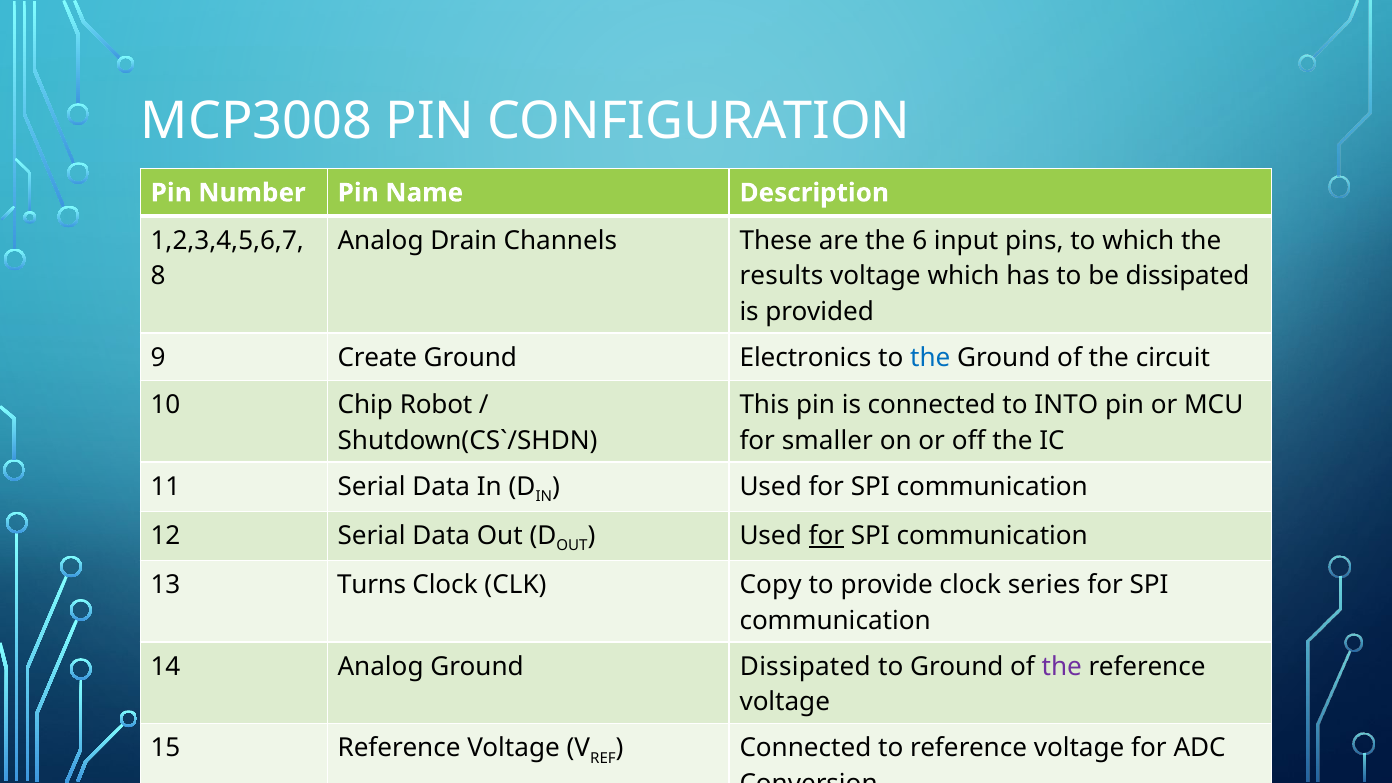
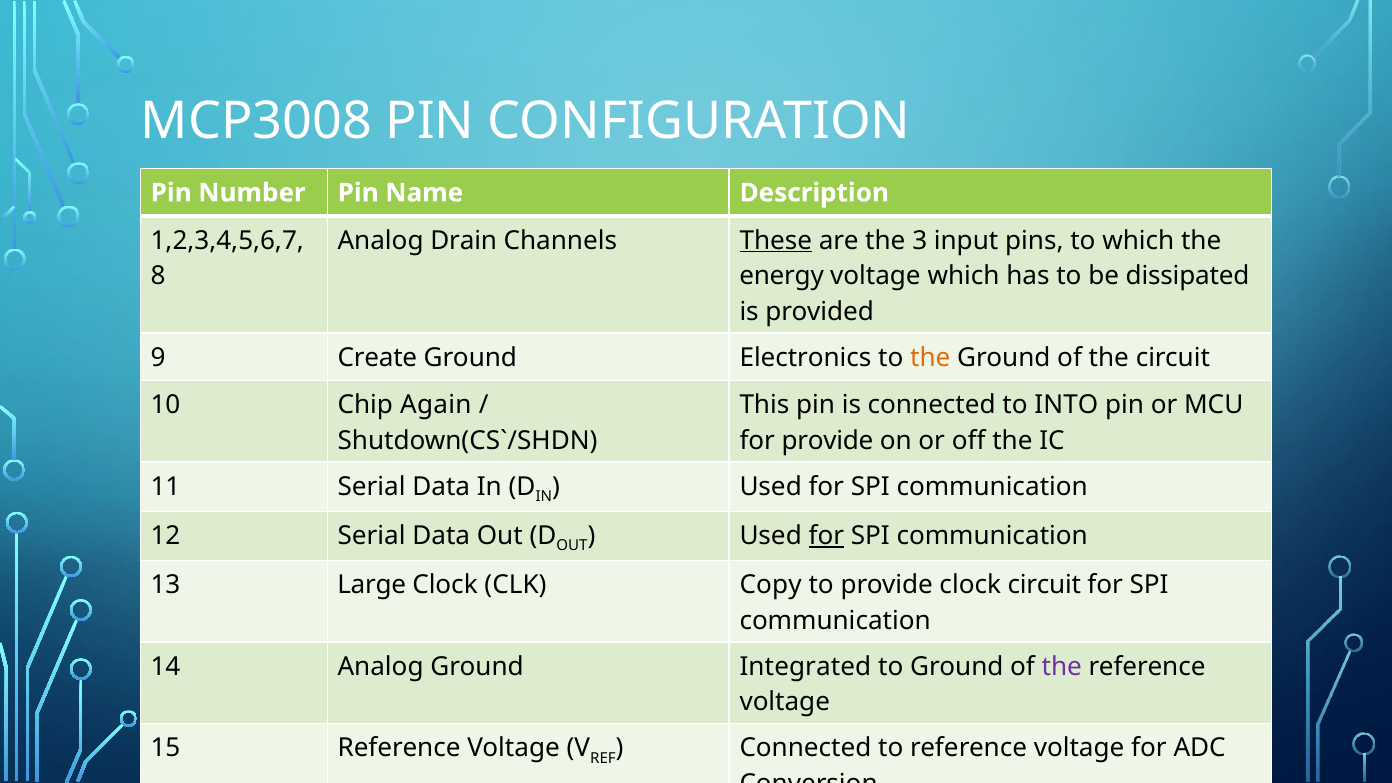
These underline: none -> present (776, 240)
6: 6 -> 3 (920, 240)
results: results -> energy (782, 276)
the colour: blue -> orange (930, 357)
Robot: Robot -> Again (436, 405)
for smaller: smaller -> provide (828, 441)
Turns: Turns -> Large (372, 585)
clock series: series -> circuit (1044, 585)
Ground Dissipated: Dissipated -> Integrated (805, 666)
